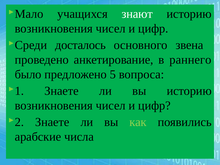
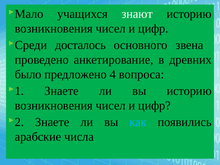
раннего: раннего -> древних (190, 60)
5: 5 -> 4 (113, 74)
как colour: light green -> light blue (138, 122)
